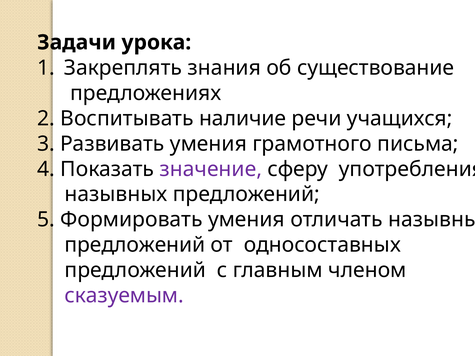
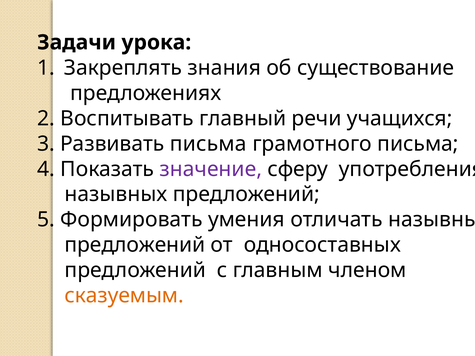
наличие: наличие -> главный (243, 118)
Развивать умения: умения -> письма (208, 144)
сказуемым colour: purple -> orange (124, 296)
